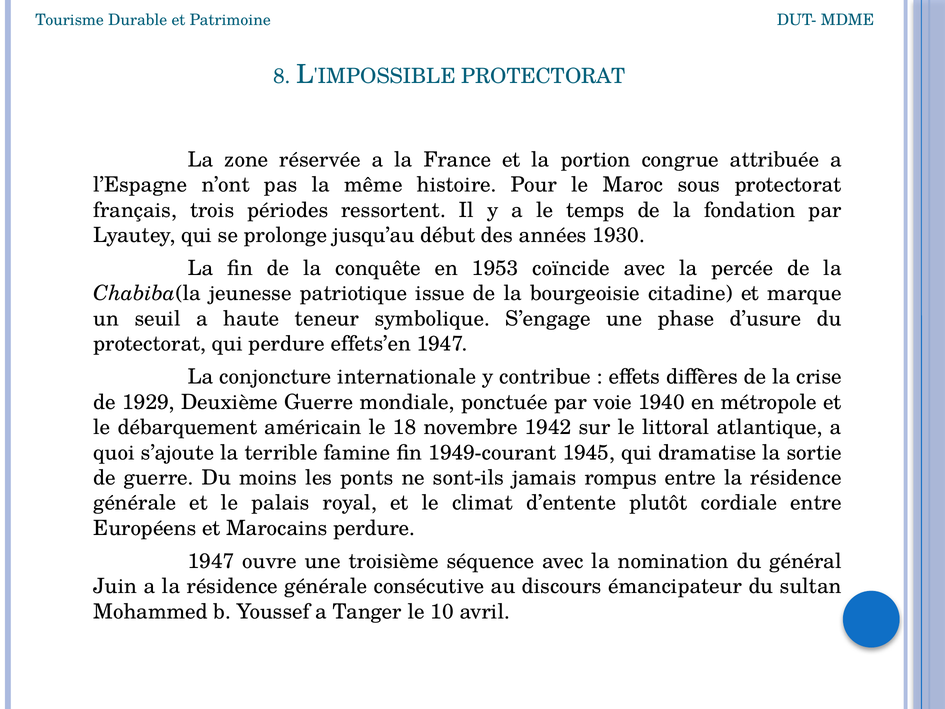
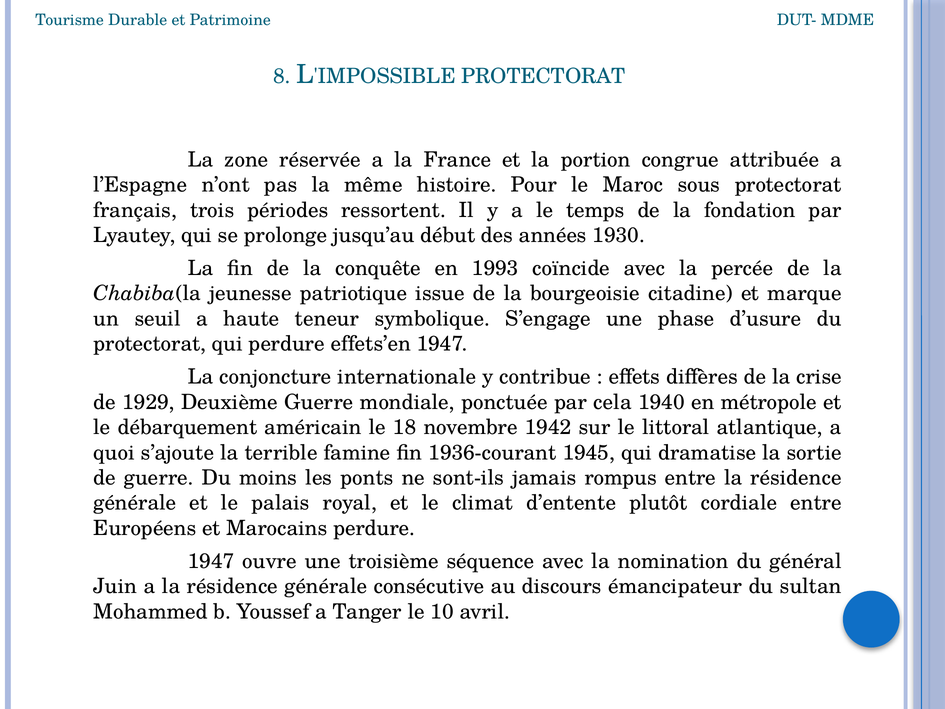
1953: 1953 -> 1993 (495, 268)
voie: voie -> cela (613, 402)
1949-courant: 1949-courant -> 1936-courant (492, 452)
